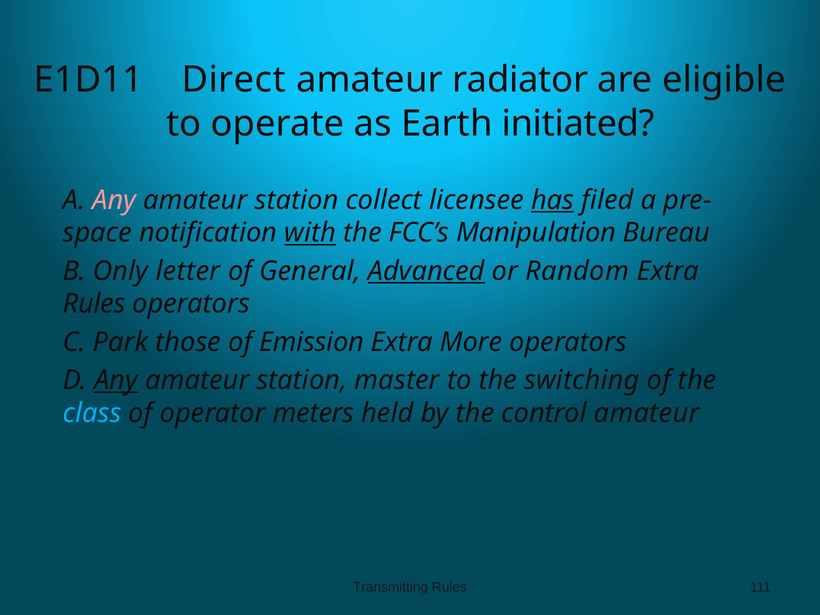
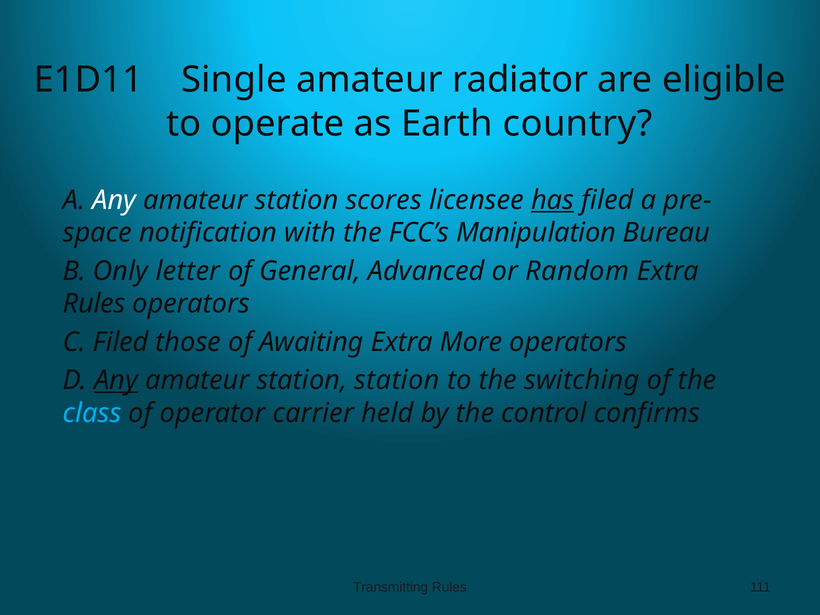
Direct: Direct -> Single (234, 80)
initiated: initiated -> country (578, 123)
Any colour: pink -> white (114, 200)
collect: collect -> scores (384, 200)
with underline: present -> none (310, 233)
Advanced underline: present -> none (426, 271)
C Park: Park -> Filed (121, 342)
Emission: Emission -> Awaiting (311, 342)
station master: master -> station (397, 380)
meters: meters -> carrier (313, 413)
control amateur: amateur -> confirms (647, 413)
